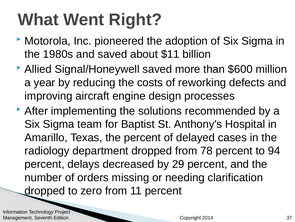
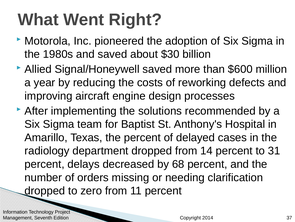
$11: $11 -> $30 (170, 54)
78: 78 -> 14 (207, 150)
94: 94 -> 31 (274, 150)
29: 29 -> 68 (178, 164)
